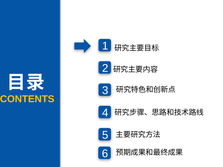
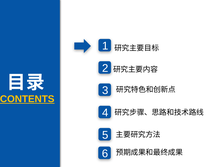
CONTENTS underline: none -> present (27, 99)
